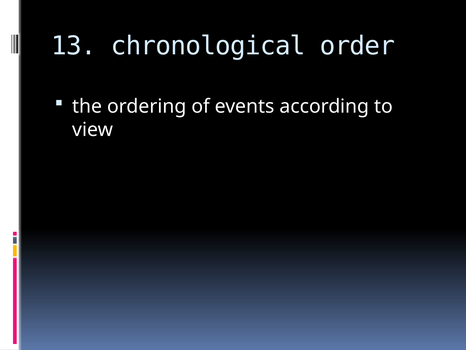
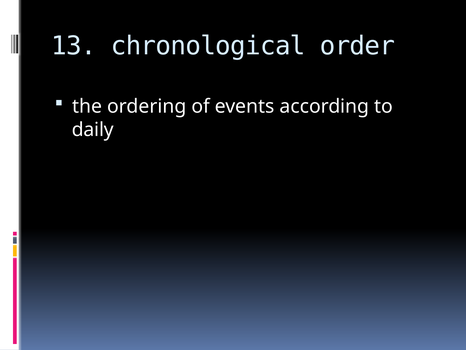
view: view -> daily (93, 129)
